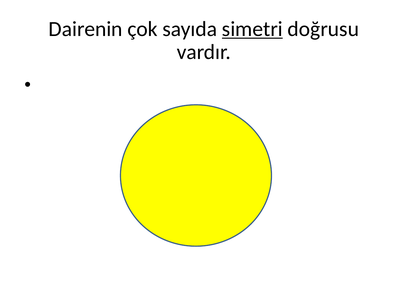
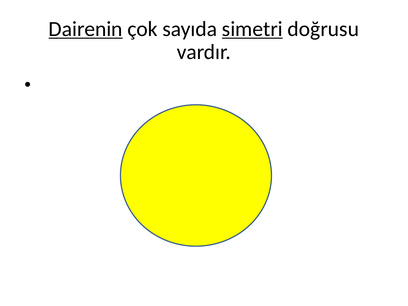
Dairenin underline: none -> present (86, 29)
